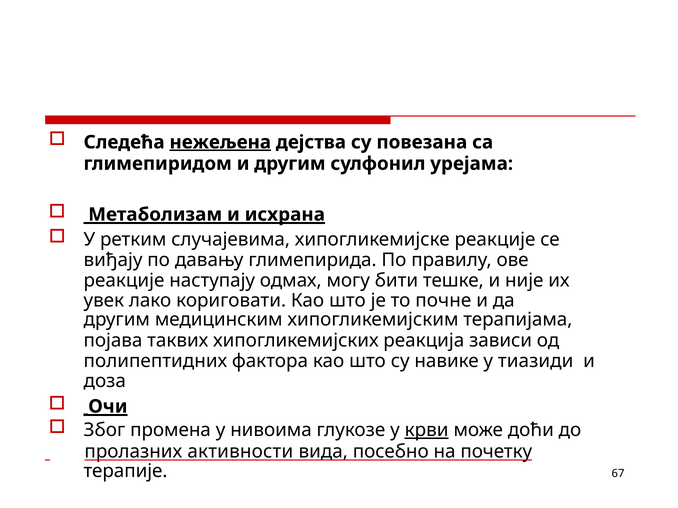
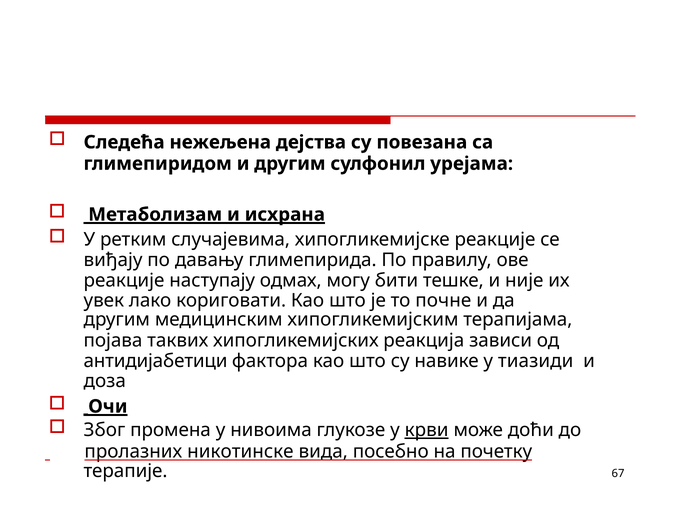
нежељена underline: present -> none (220, 142)
полипептидних: полипептидних -> антидијабетици (156, 361)
активности: активности -> никотинске (240, 452)
